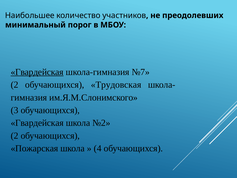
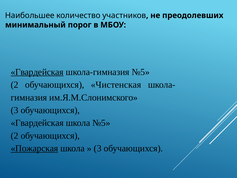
школа-гимназия №7: №7 -> №5 (141, 72)
Трудовская: Трудовская -> Чистенская (116, 85)
школа №2: №2 -> №5 (101, 123)
Пожарская underline: none -> present (34, 148)
4: 4 -> 3 (98, 148)
